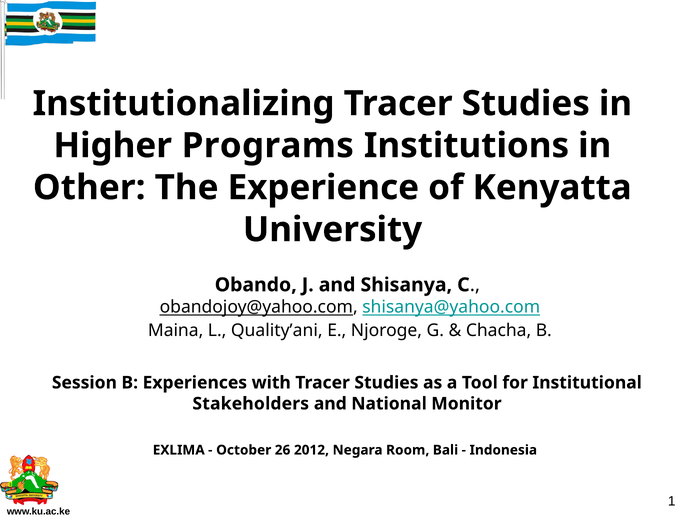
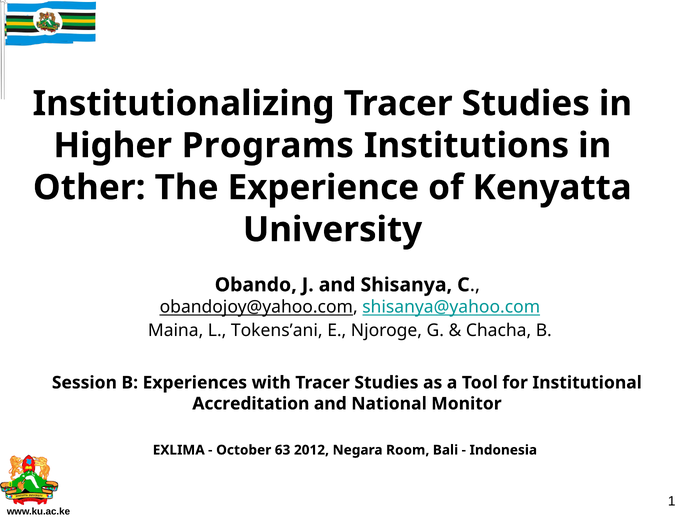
Quality’ani: Quality’ani -> Tokens’ani (277, 331)
Stakeholders: Stakeholders -> Accreditation (251, 404)
26: 26 -> 63 (283, 450)
